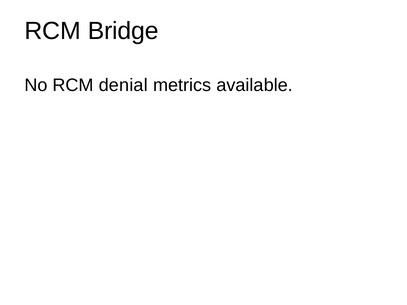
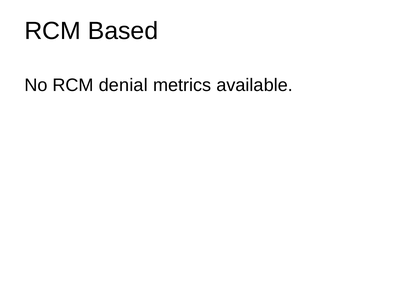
Bridge: Bridge -> Based (123, 31)
